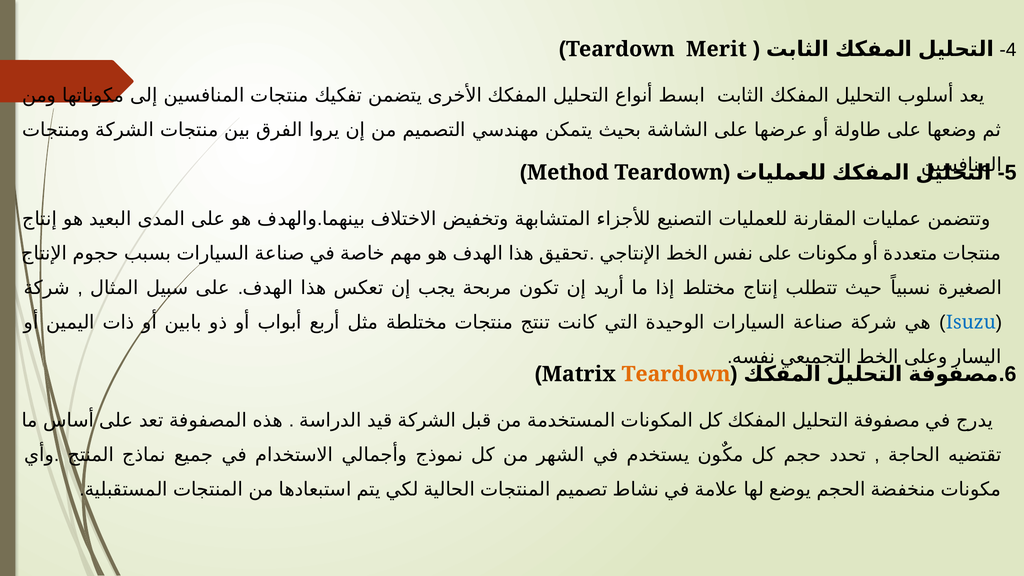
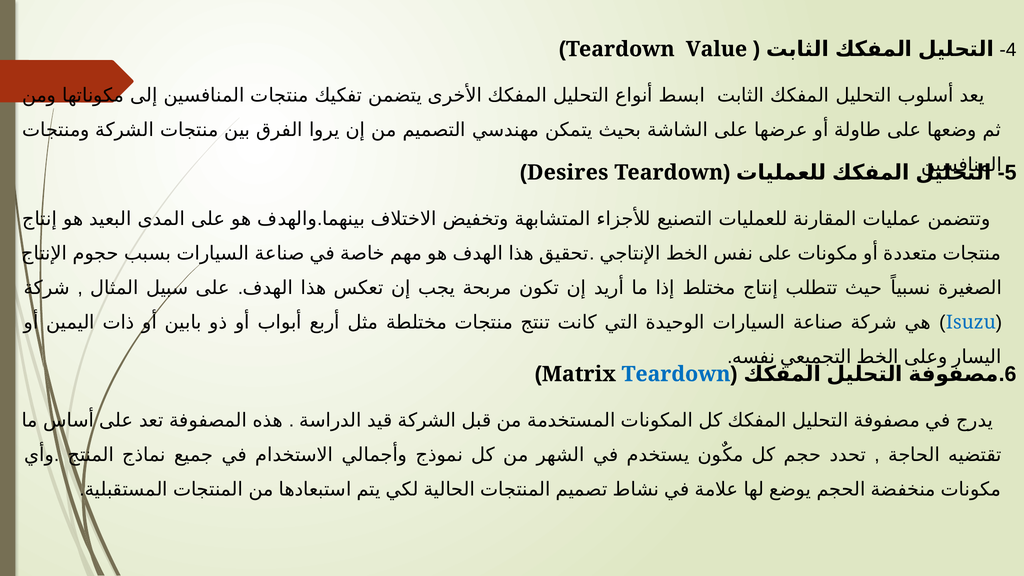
Merit: Merit -> Value (716, 49)
Method: Method -> Desires (568, 173)
Teardown colour: orange -> blue (676, 374)
